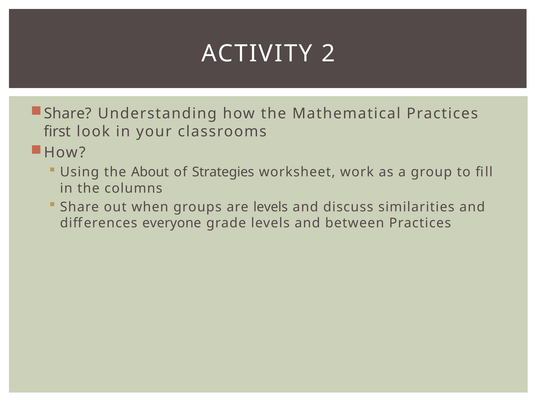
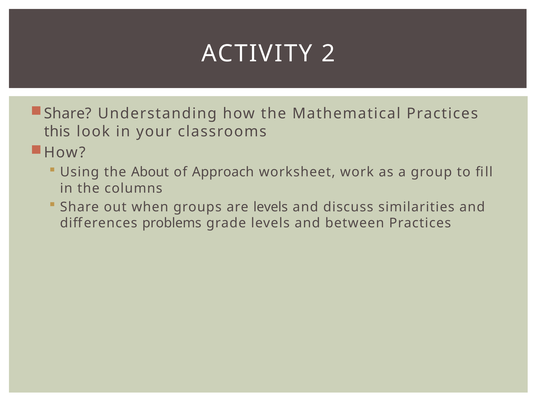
first: first -> this (57, 132)
Strategies: Strategies -> Approach (223, 172)
everyone: everyone -> problems (172, 223)
